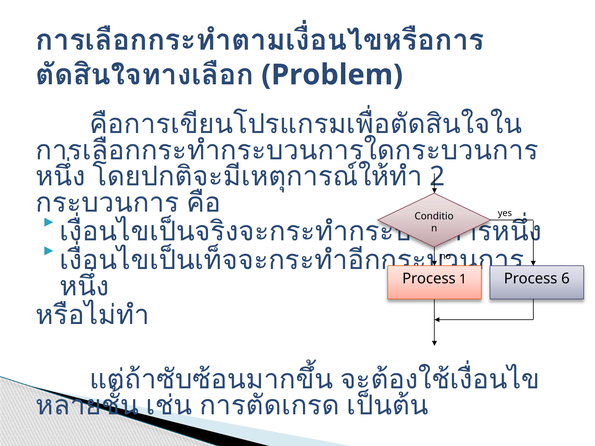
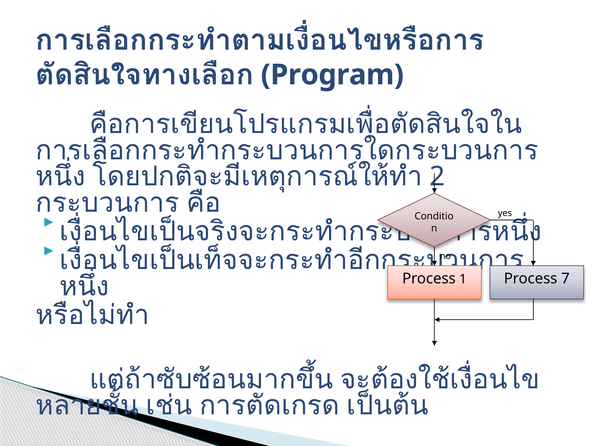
Problem: Problem -> Program (332, 75)
6: 6 -> 7 (565, 279)
